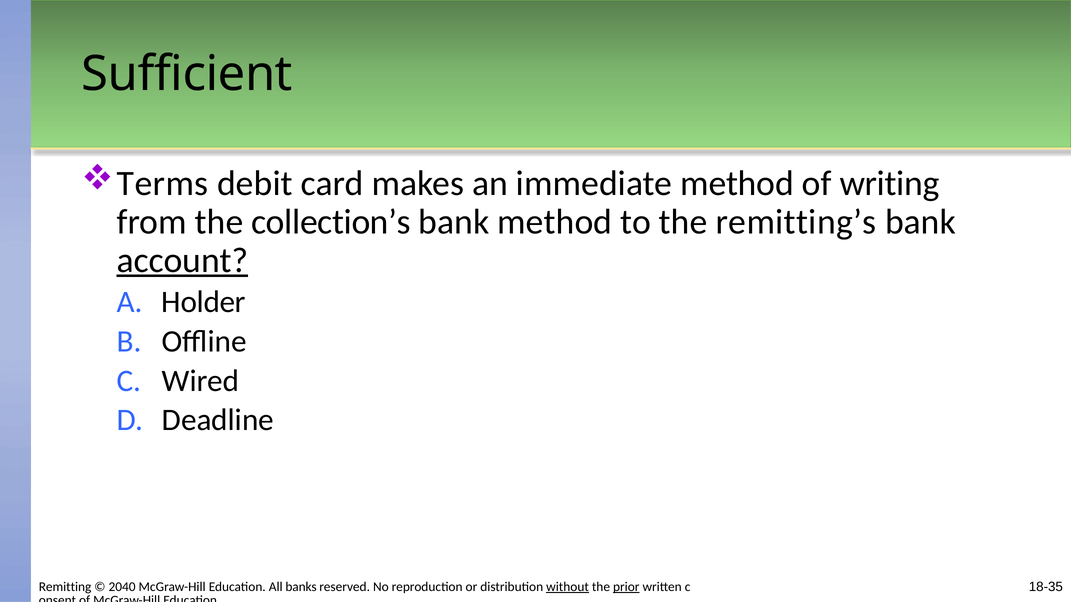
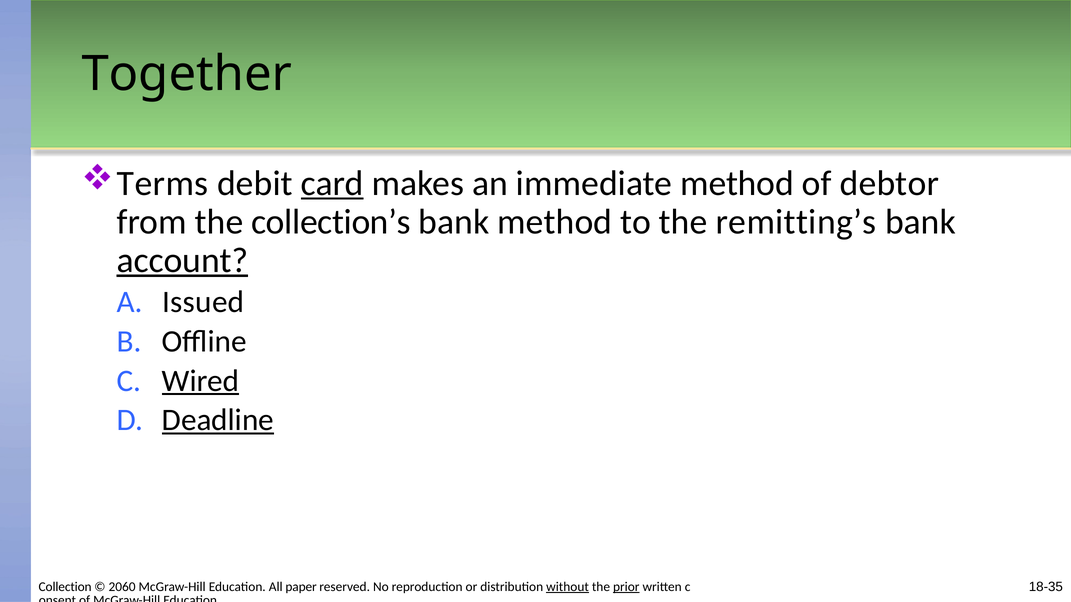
Sufficient: Sufficient -> Together (187, 74)
card underline: none -> present (332, 183)
writing: writing -> debtor (889, 183)
Holder: Holder -> Issued (203, 302)
Wired underline: none -> present (201, 381)
Deadline underline: none -> present (218, 420)
Remitting: Remitting -> Collection (65, 587)
2040: 2040 -> 2060 (122, 587)
banks: banks -> paper (301, 587)
